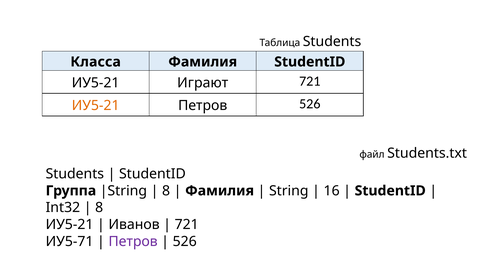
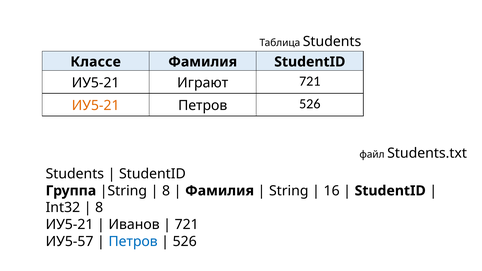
Класса: Класса -> Классе (96, 62)
ИУ5-71: ИУ5-71 -> ИУ5-57 (70, 241)
Петров colour: purple -> blue (133, 241)
